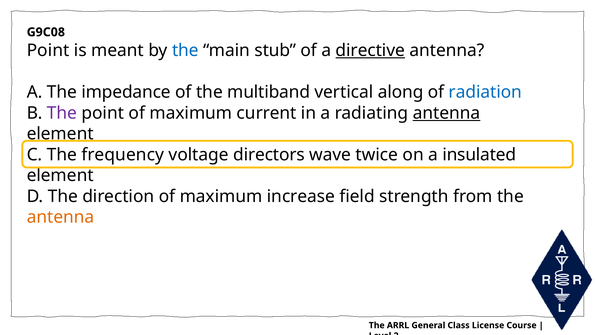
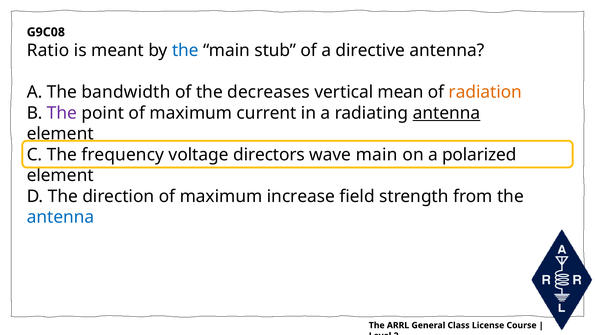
Point: Point -> Ratio (48, 50)
directive underline: present -> none (370, 50)
impedance: impedance -> bandwidth (126, 92)
multiband: multiband -> decreases (269, 92)
along: along -> mean (401, 92)
radiation colour: blue -> orange (485, 92)
wave twice: twice -> main (377, 155)
insulated: insulated -> polarized (479, 155)
antenna colour: orange -> blue (61, 217)
